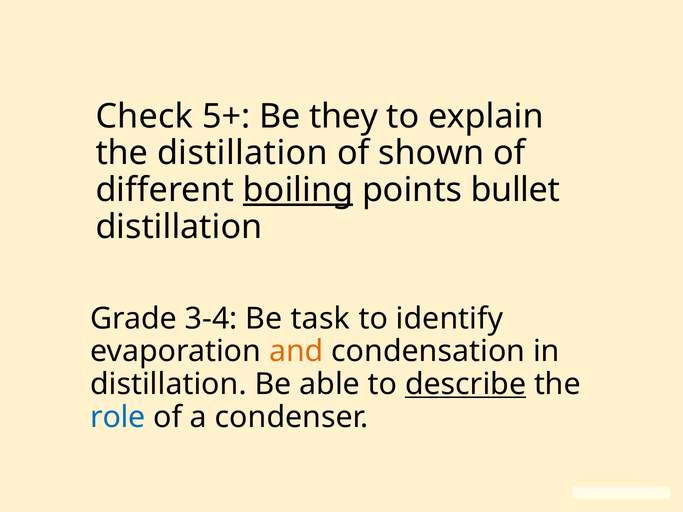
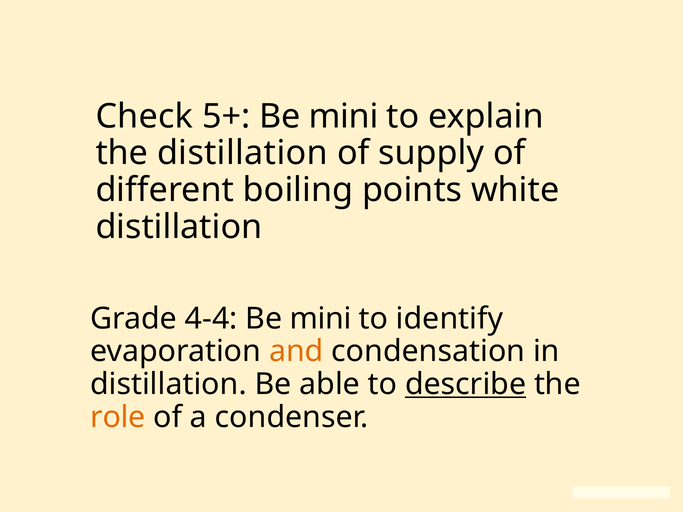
5+ Be they: they -> mini (344, 116)
shown: shown -> supply (431, 153)
boiling underline: present -> none (298, 190)
bullet: bullet -> white (515, 190)
3-4: 3-4 -> 4-4 (211, 319)
task: task -> mini (321, 319)
role colour: blue -> orange (118, 417)
